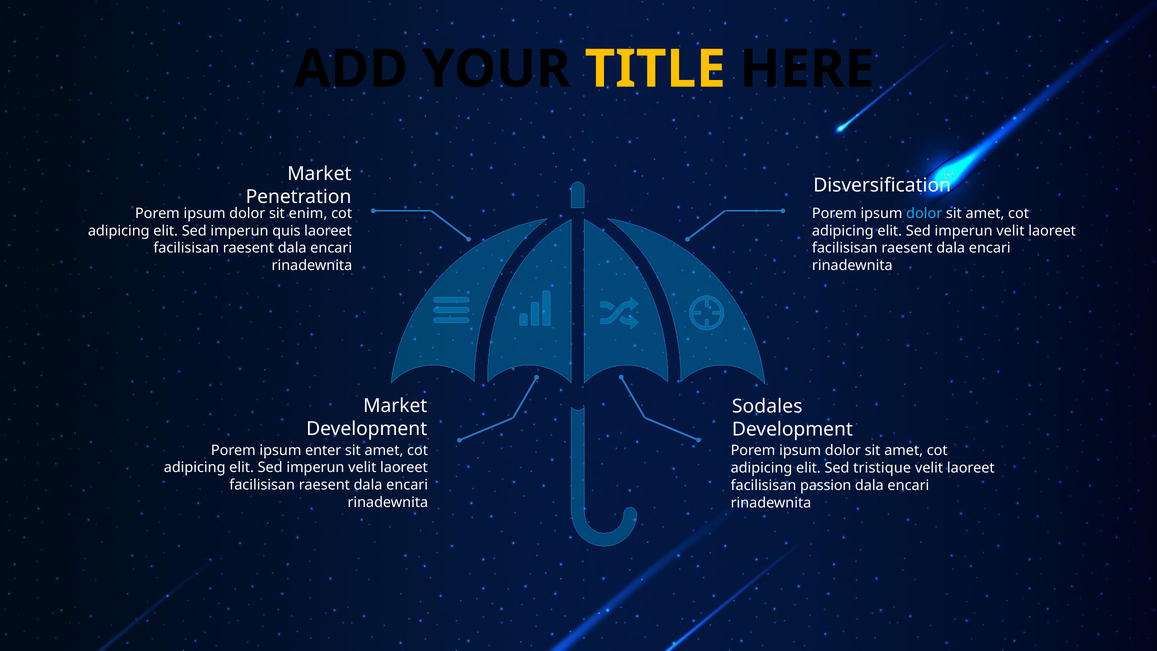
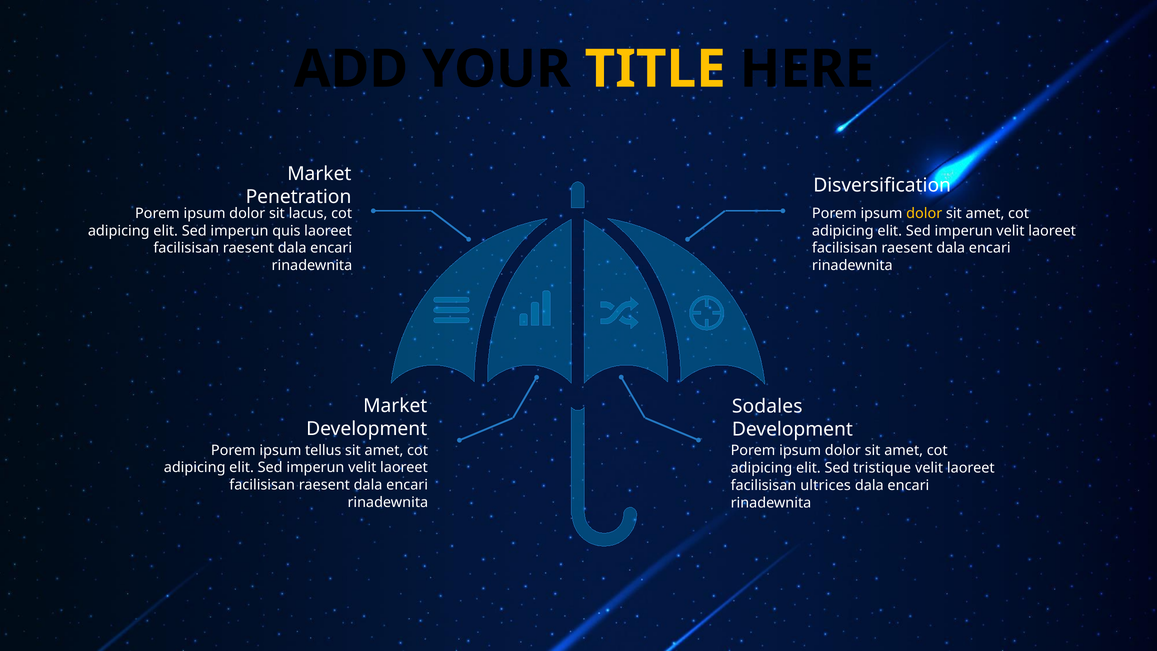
enim: enim -> lacus (308, 213)
dolor colour: light blue -> yellow (924, 213)
enter: enter -> tellus (323, 450)
passion: passion -> ultrices (826, 485)
